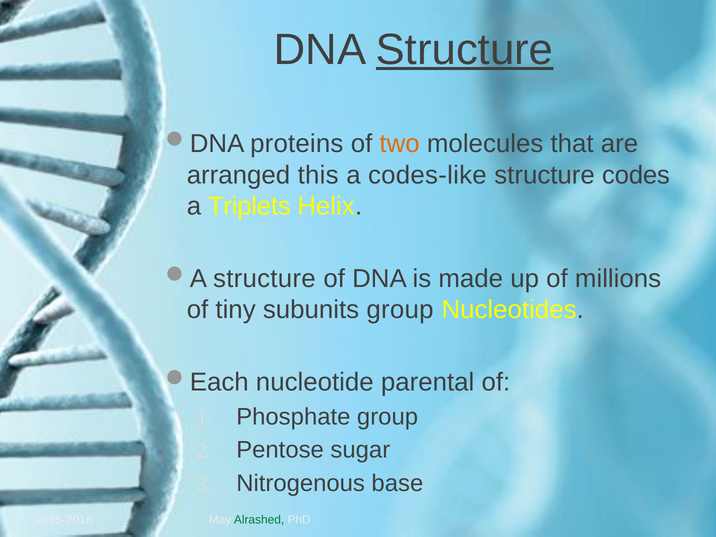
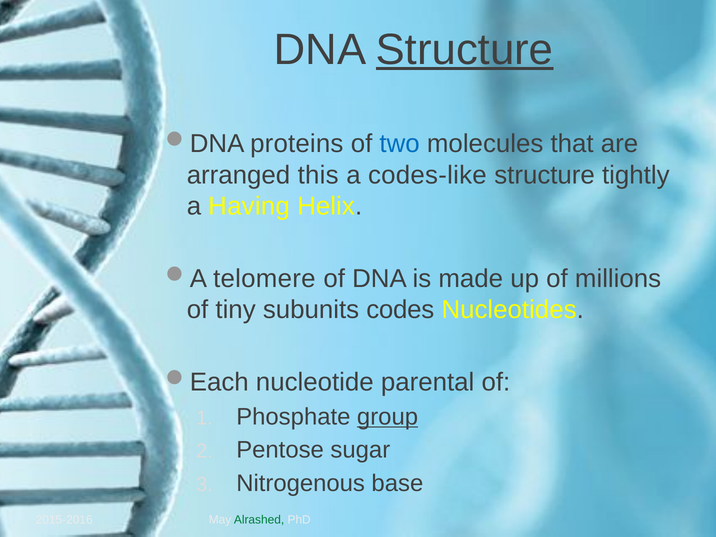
two colour: orange -> blue (400, 144)
codes: codes -> tightly (636, 175)
Triplets: Triplets -> Having (249, 206)
structure: structure -> telomere (264, 279)
subunits group: group -> codes (400, 310)
group underline: none -> present (388, 417)
